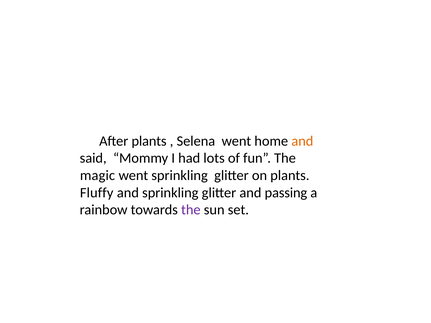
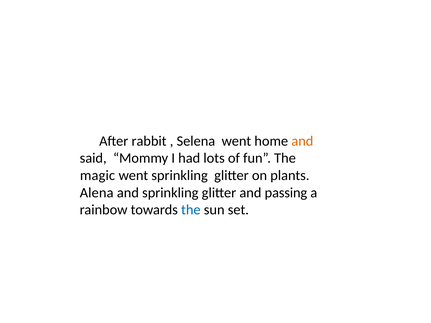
After plants: plants -> rabbit (149, 141)
Fluffy: Fluffy -> Alena (97, 193)
the colour: purple -> blue (191, 210)
